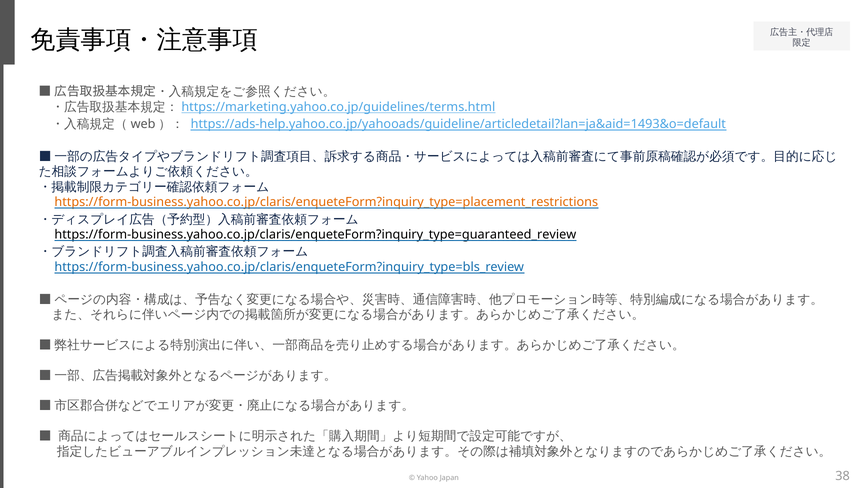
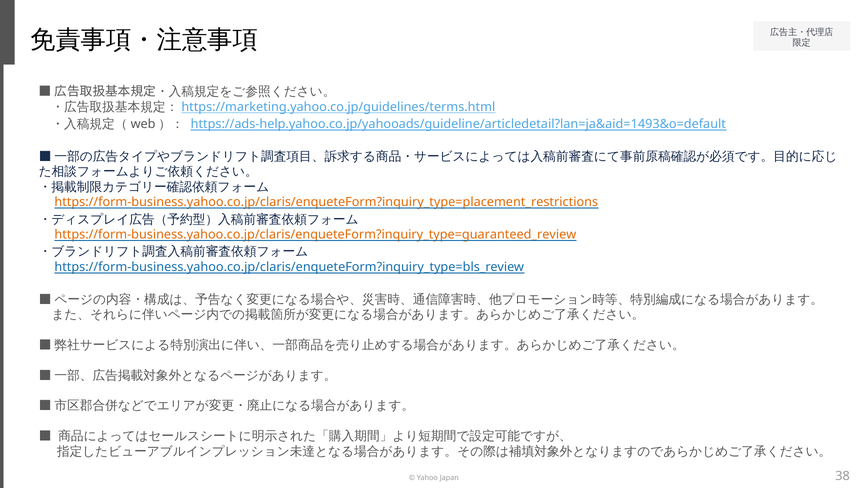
https://form-business.yahoo.co.jp/claris/enqueteForm?inquiry_type=guaranteed_review colour: black -> orange (315, 235)
